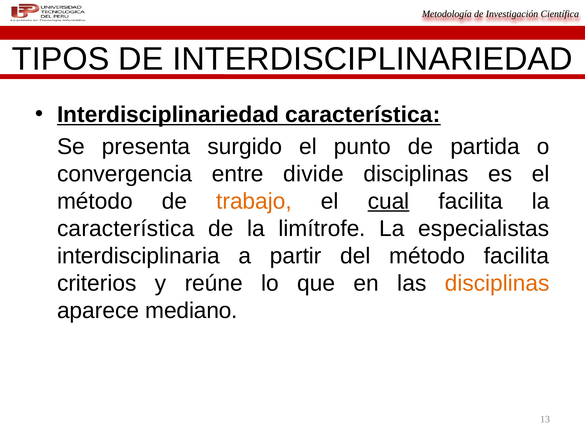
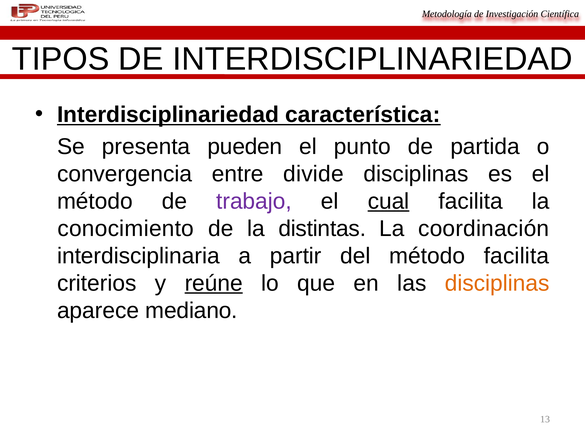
surgido: surgido -> pueden (245, 147)
trabajo colour: orange -> purple (254, 201)
característica: característica -> conocimiento (126, 228)
limítrofe: limítrofe -> distintas (322, 228)
especialistas: especialistas -> coordinación (484, 228)
reúne underline: none -> present (214, 283)
